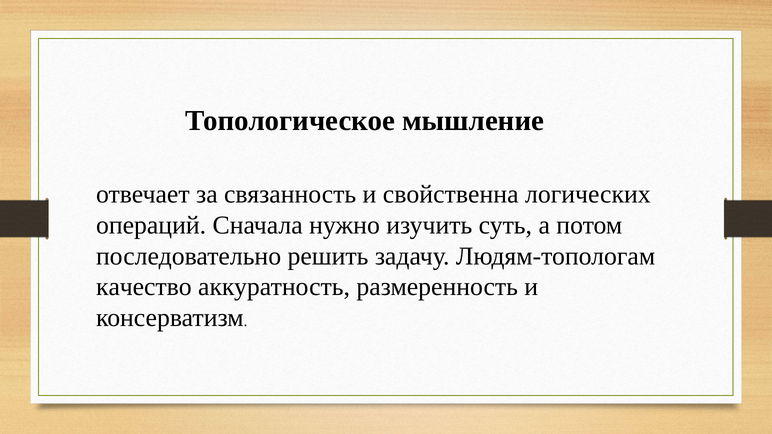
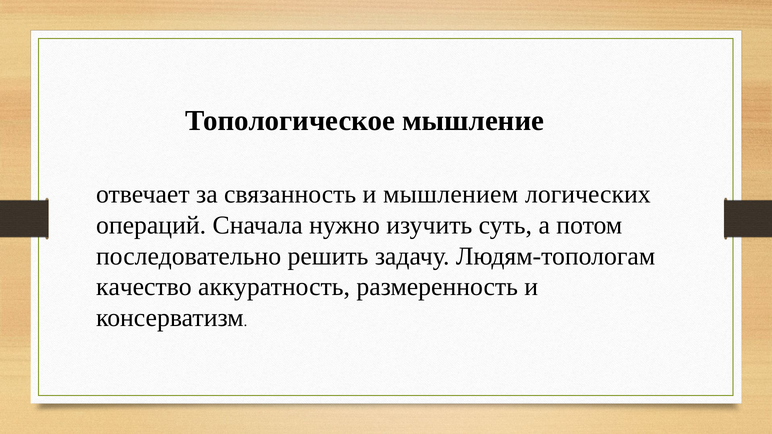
свойственна: свойственна -> мышлением (451, 194)
